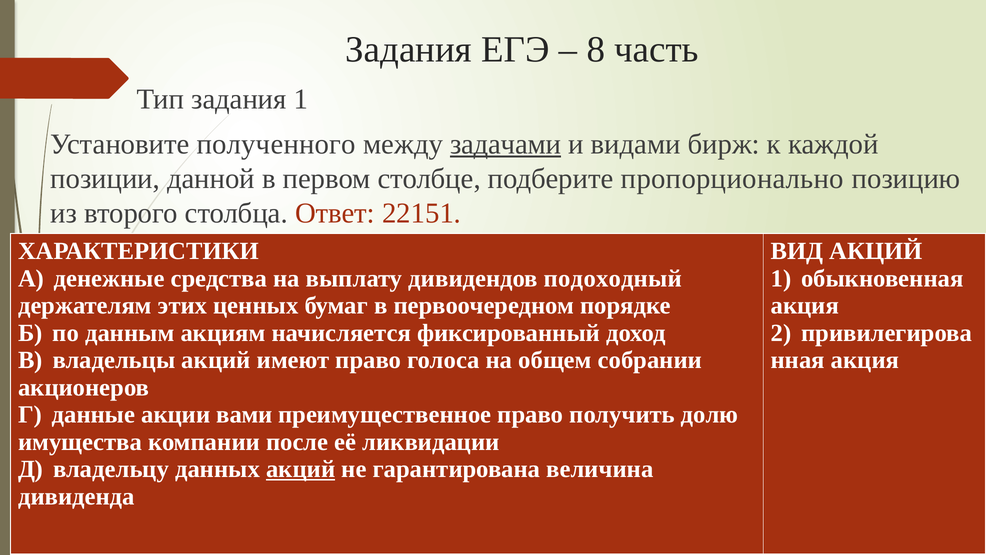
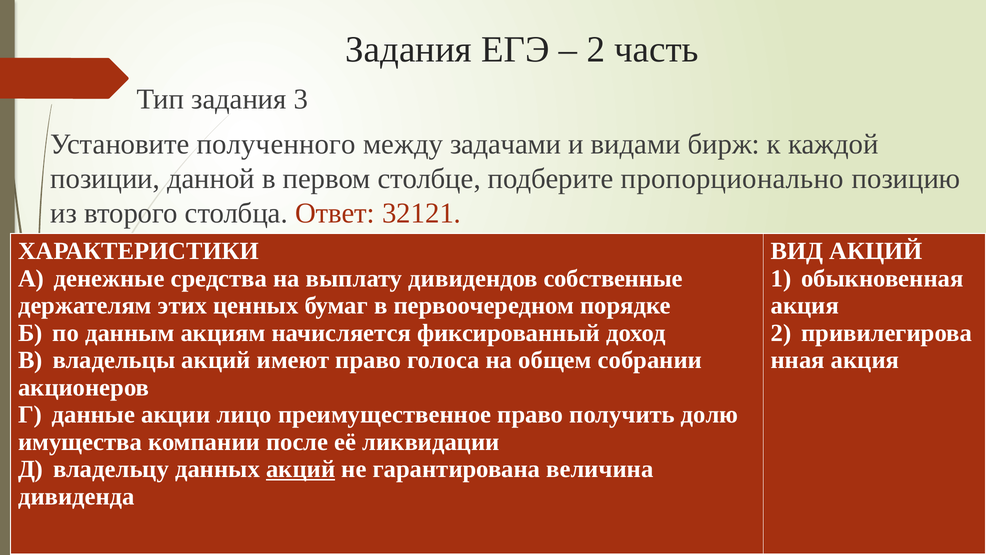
8: 8 -> 2 (596, 49)
задания 1: 1 -> 3 (301, 99)
задачами underline: present -> none (506, 144)
22151: 22151 -> 32121 (422, 213)
подоходный: подоходный -> собственные (613, 278)
вами: вами -> лицо (244, 414)
